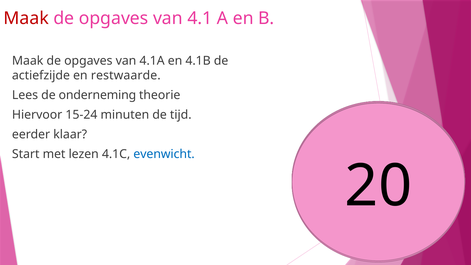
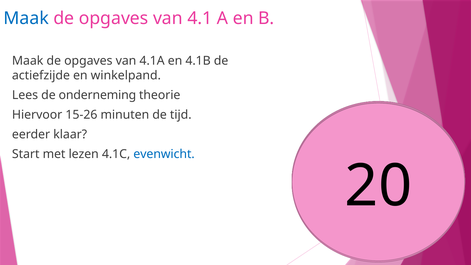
Maak colour: red -> blue (26, 18)
restwaarde: restwaarde -> winkelpand (126, 75)
15-24: 15-24 -> 15-26 (81, 115)
